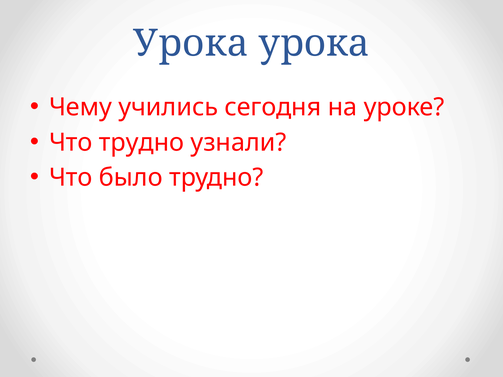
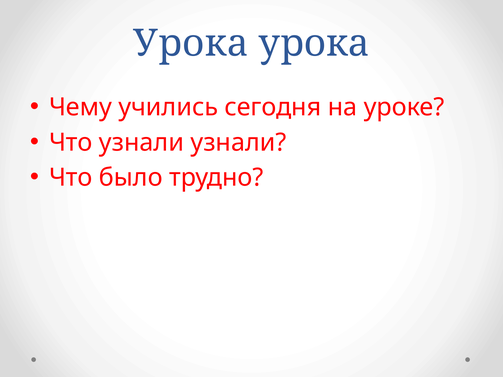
Что трудно: трудно -> узнали (141, 143)
